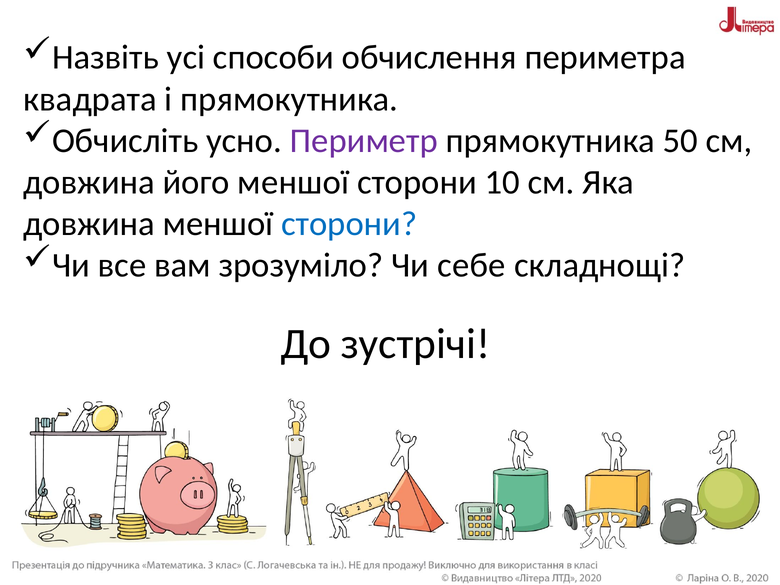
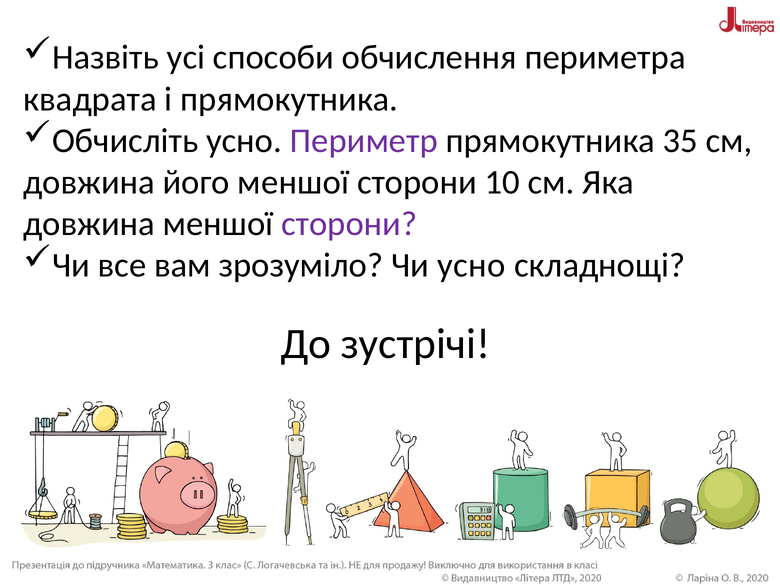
50: 50 -> 35 (680, 141)
сторони colour: blue -> purple (349, 224)
Чи себе: себе -> усно (471, 266)
